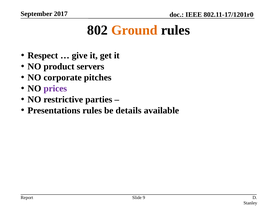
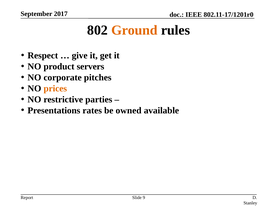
prices colour: purple -> orange (55, 89)
Presentations rules: rules -> rates (92, 111)
details: details -> owned (129, 111)
